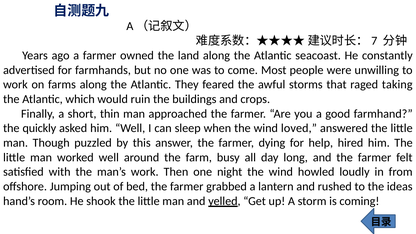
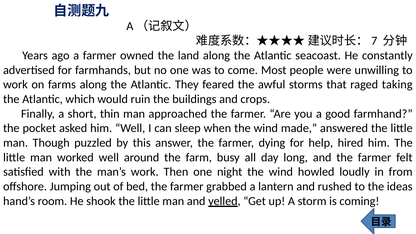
quickly: quickly -> pocket (39, 128)
loved: loved -> made (299, 128)
